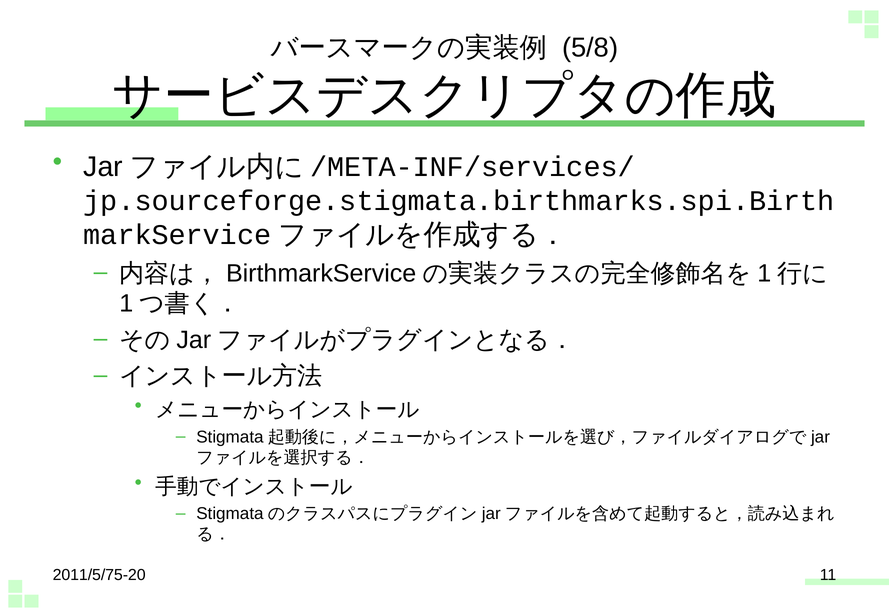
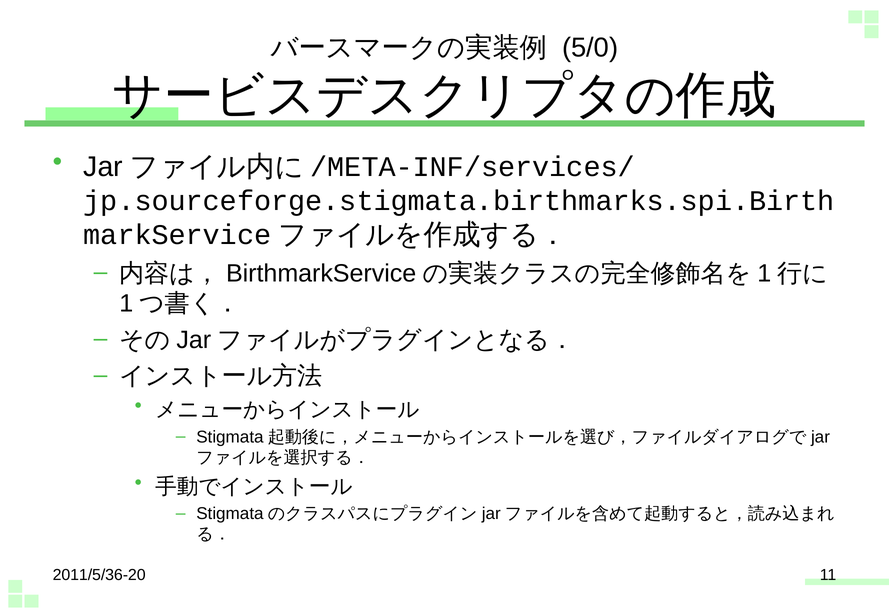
5/8: 5/8 -> 5/0 (590, 48)
2011/5/75-20: 2011/5/75-20 -> 2011/5/36-20 (99, 575)
